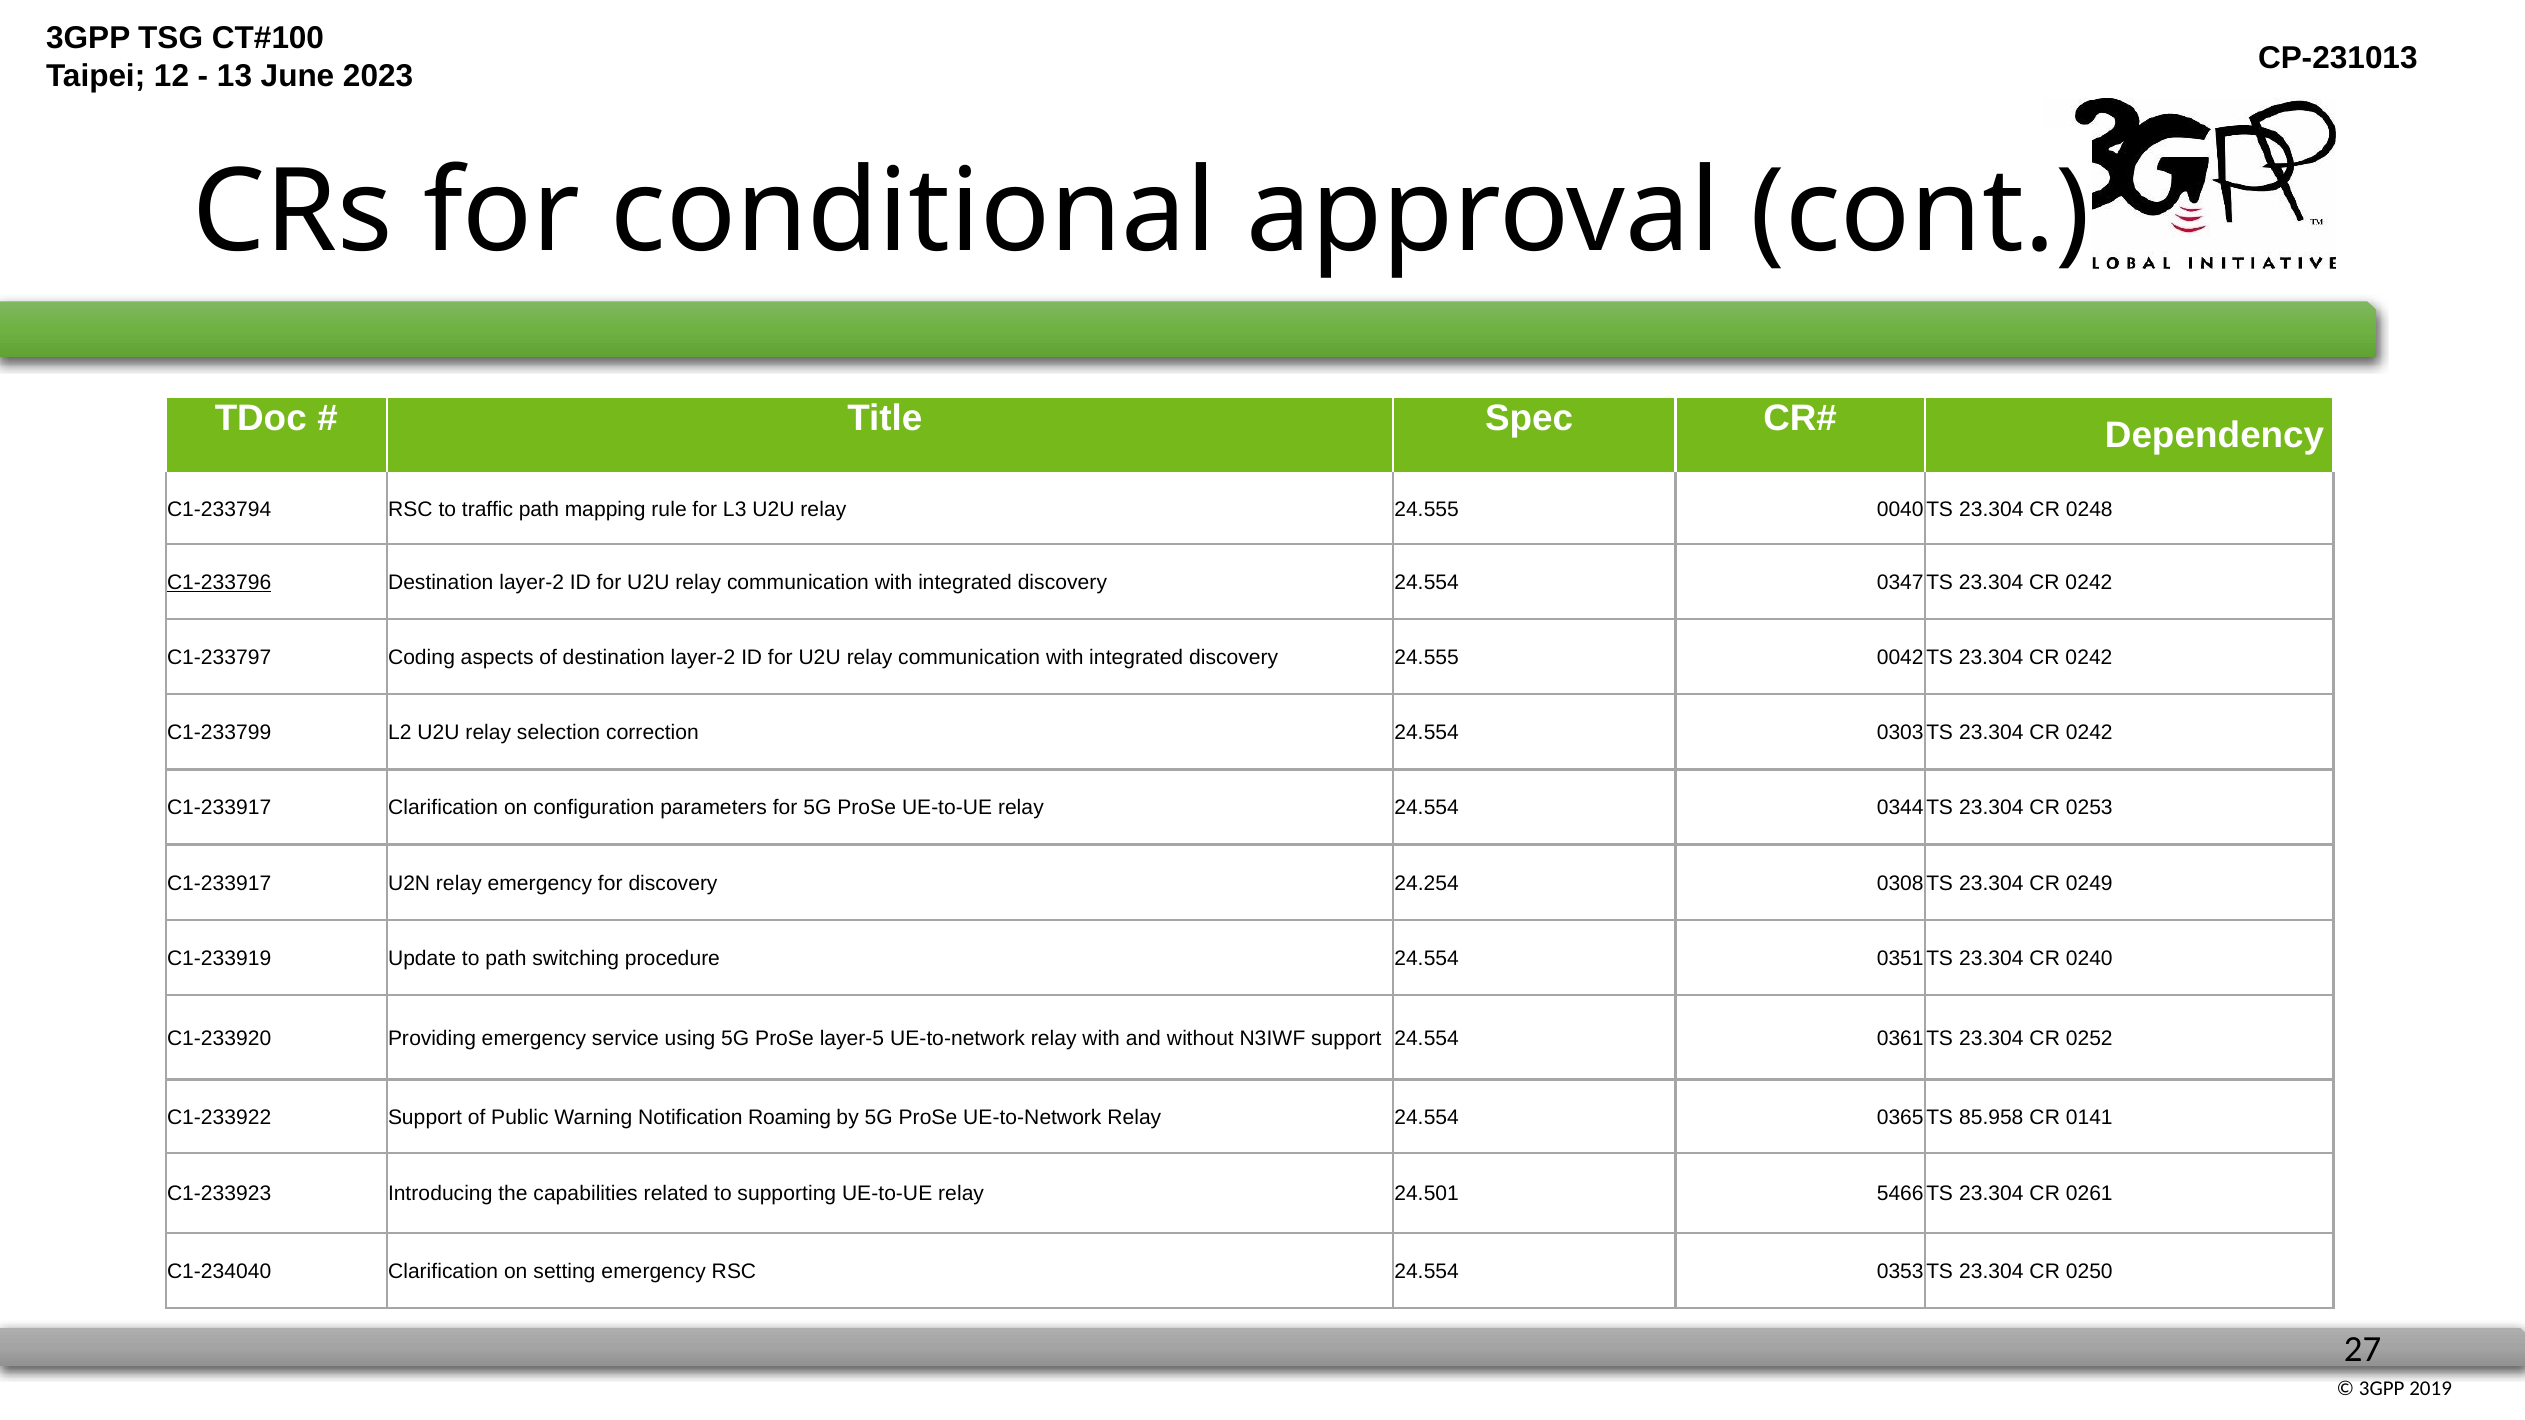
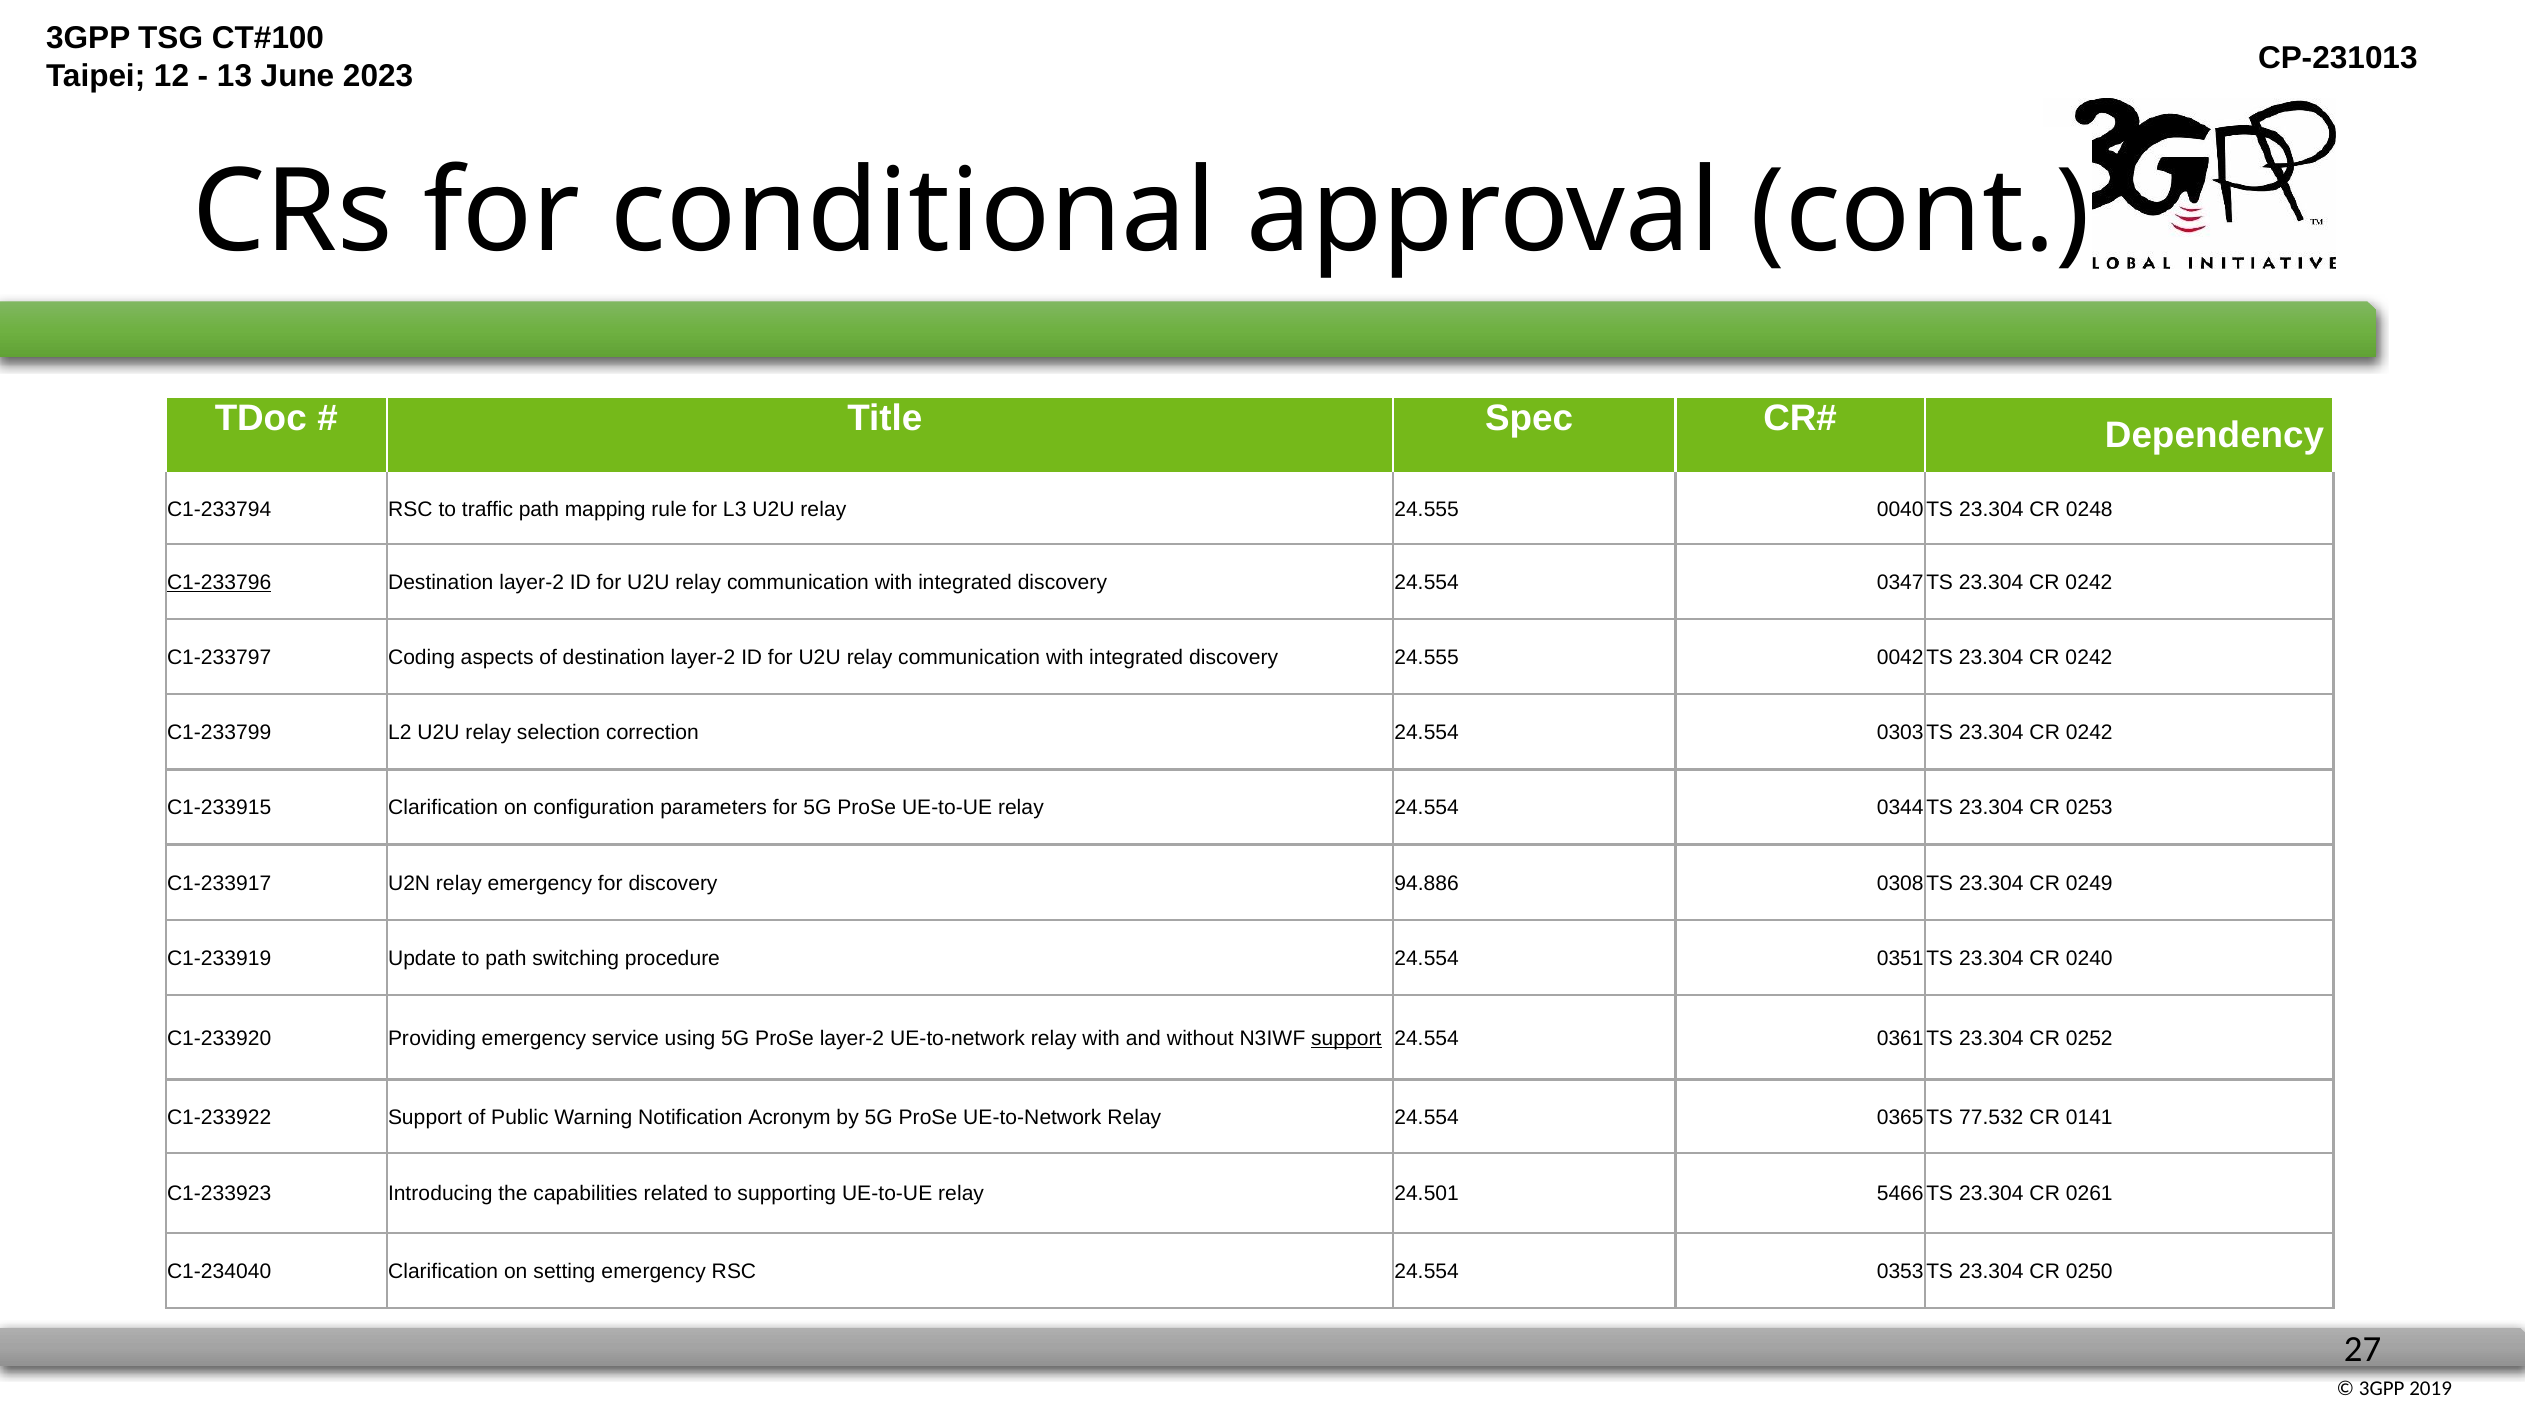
C1-233917: C1-233917 -> C1-233915 (219, 808)
24.254: 24.254 -> 94.886 (1427, 883)
ProSe layer-5: layer-5 -> layer-2 (852, 1038)
support underline: none -> present (1346, 1038)
Roaming: Roaming -> Acronym (789, 1117)
85.958: 85.958 -> 77.532 (1991, 1117)
